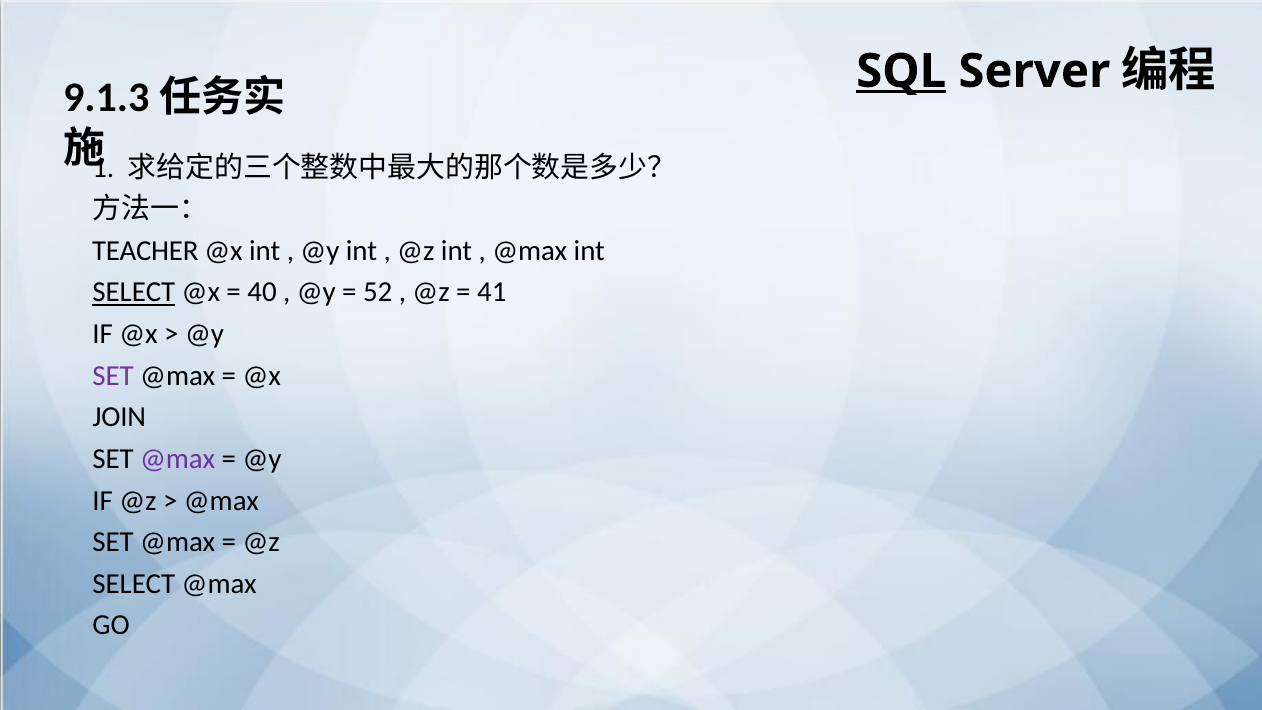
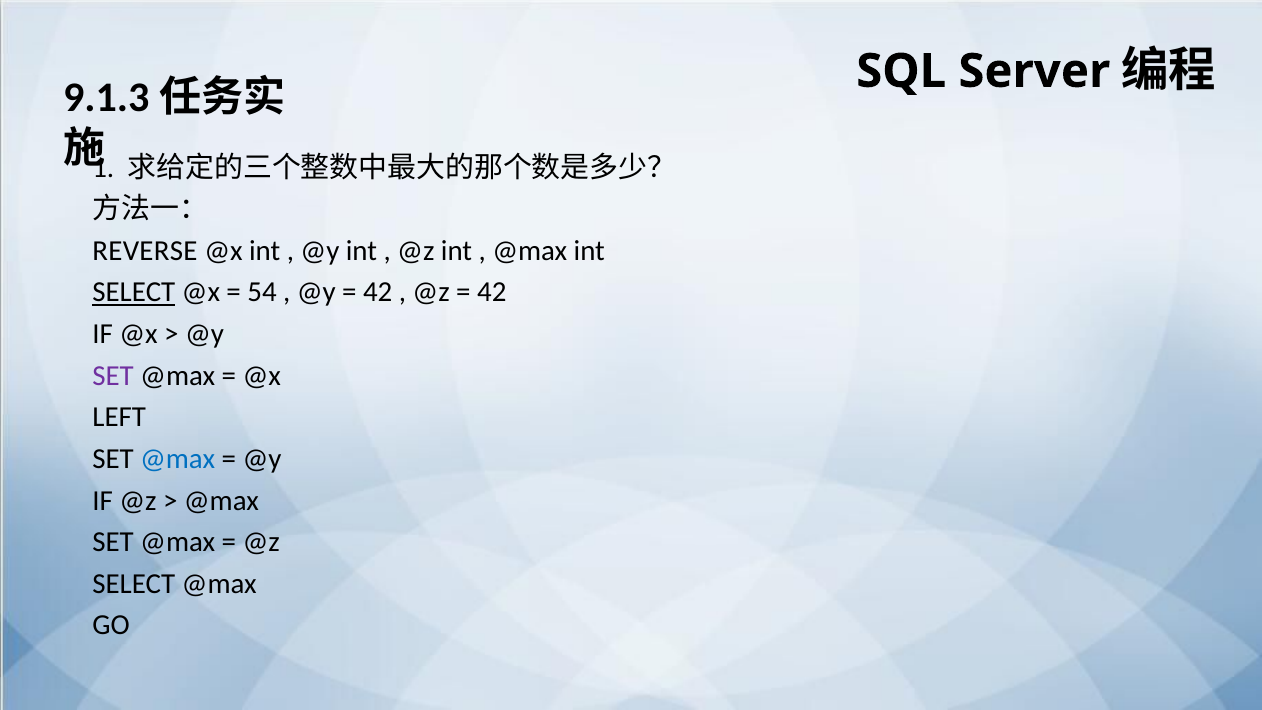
SQL underline: present -> none (901, 71)
TEACHER: TEACHER -> REVERSE (145, 251)
40: 40 -> 54 (262, 292)
52: 52 -> 42 (378, 292)
41: 41 -> 42 (492, 292)
JOIN: JOIN -> LEFT (119, 417)
@max colour: purple -> blue (178, 459)
